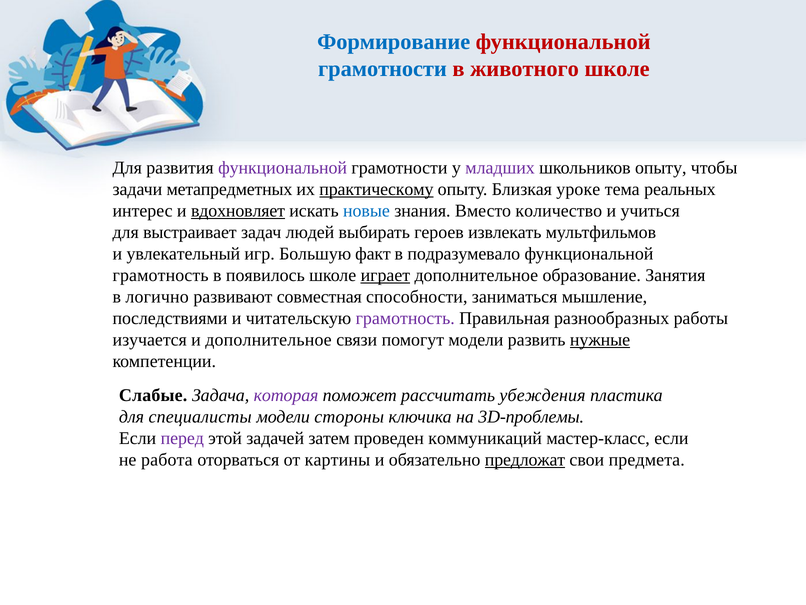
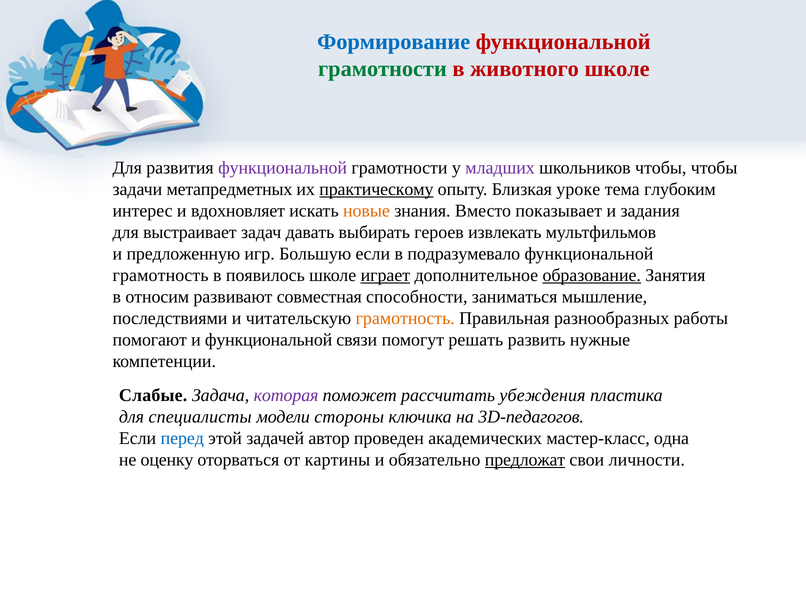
грамотности colour: blue -> green (382, 69)
школьников опыту: опыту -> чтобы (661, 168)
реальных: реальных -> глубоким (680, 189)
вдохновляет underline: present -> none (238, 211)
новые colour: blue -> orange (366, 211)
количество: количество -> показывает (559, 211)
учиться: учиться -> задания (650, 211)
людей: людей -> давать (310, 232)
увлекательный: увлекательный -> предложенную (183, 254)
Большую факт: факт -> если (373, 254)
образование underline: none -> present (592, 275)
логично: логично -> относим (157, 297)
грамотность colour: purple -> orange (405, 318)
изучается: изучается -> помогают (150, 339)
и дополнительное: дополнительное -> функциональной (269, 339)
помогут модели: модели -> решать (476, 339)
нужные underline: present -> none (600, 339)
3D-проблемы: 3D-проблемы -> 3D-педагогов (531, 416)
перед colour: purple -> blue (182, 438)
затем: затем -> автор (329, 438)
коммуникаций: коммуникаций -> академических (485, 438)
мастер-класс если: если -> одна (671, 438)
работа: работа -> оценку (167, 459)
предмета: предмета -> личности (647, 459)
